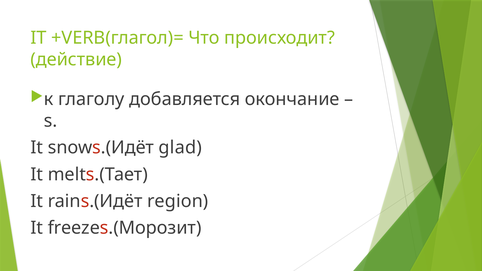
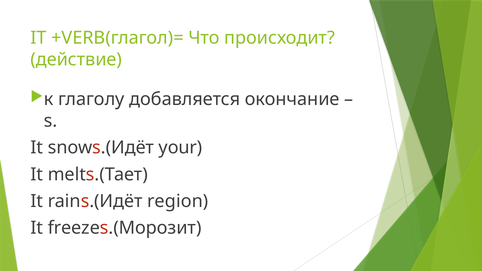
glad: glad -> your (180, 148)
